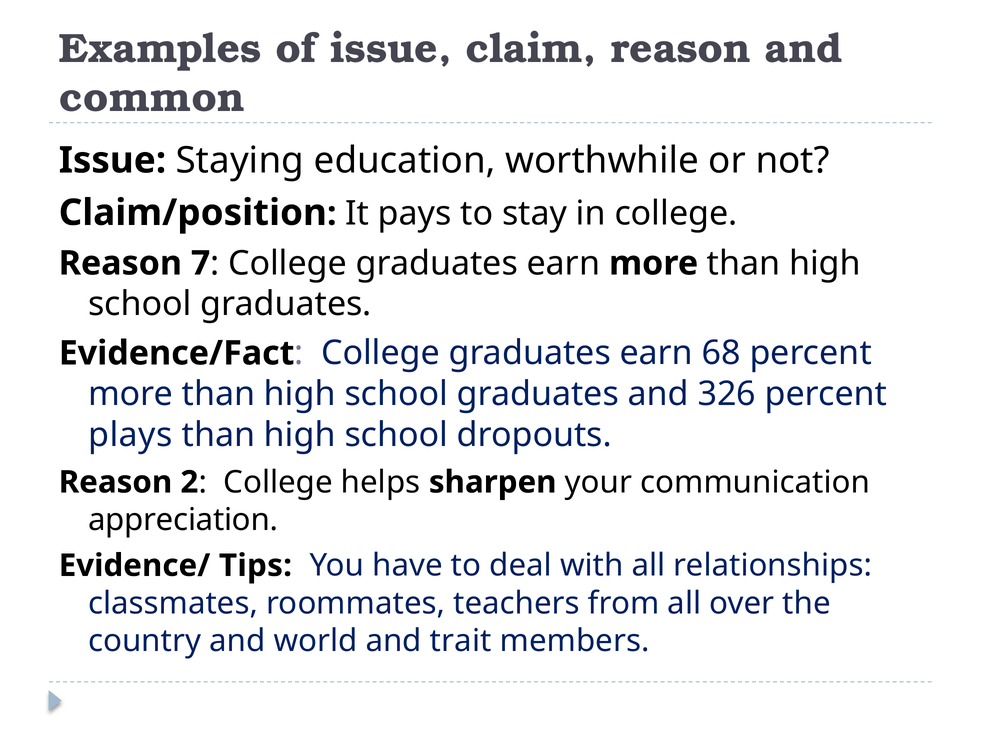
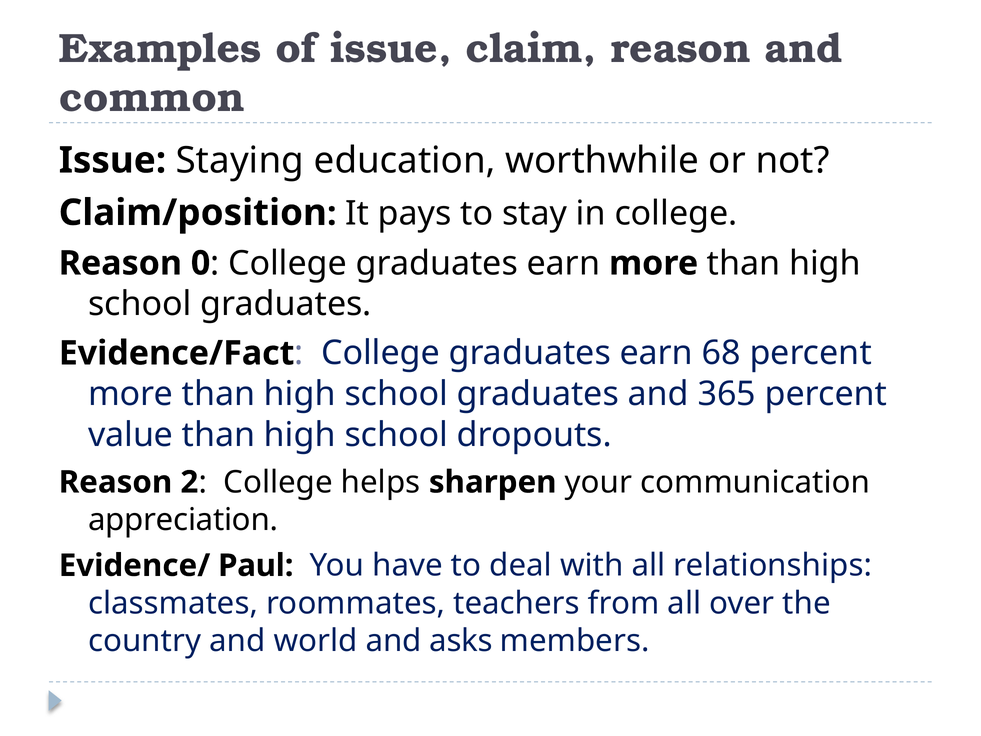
7: 7 -> 0 (201, 263)
326: 326 -> 365 (727, 394)
plays: plays -> value (131, 435)
Tips: Tips -> Paul (256, 565)
trait: trait -> asks (461, 641)
